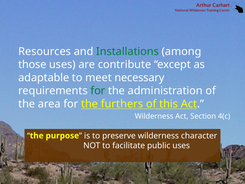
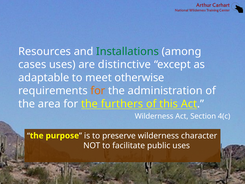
those: those -> cases (32, 64)
contribute: contribute -> distinctive (124, 64)
necessary: necessary -> otherwise (139, 78)
for colour: green -> orange (98, 91)
